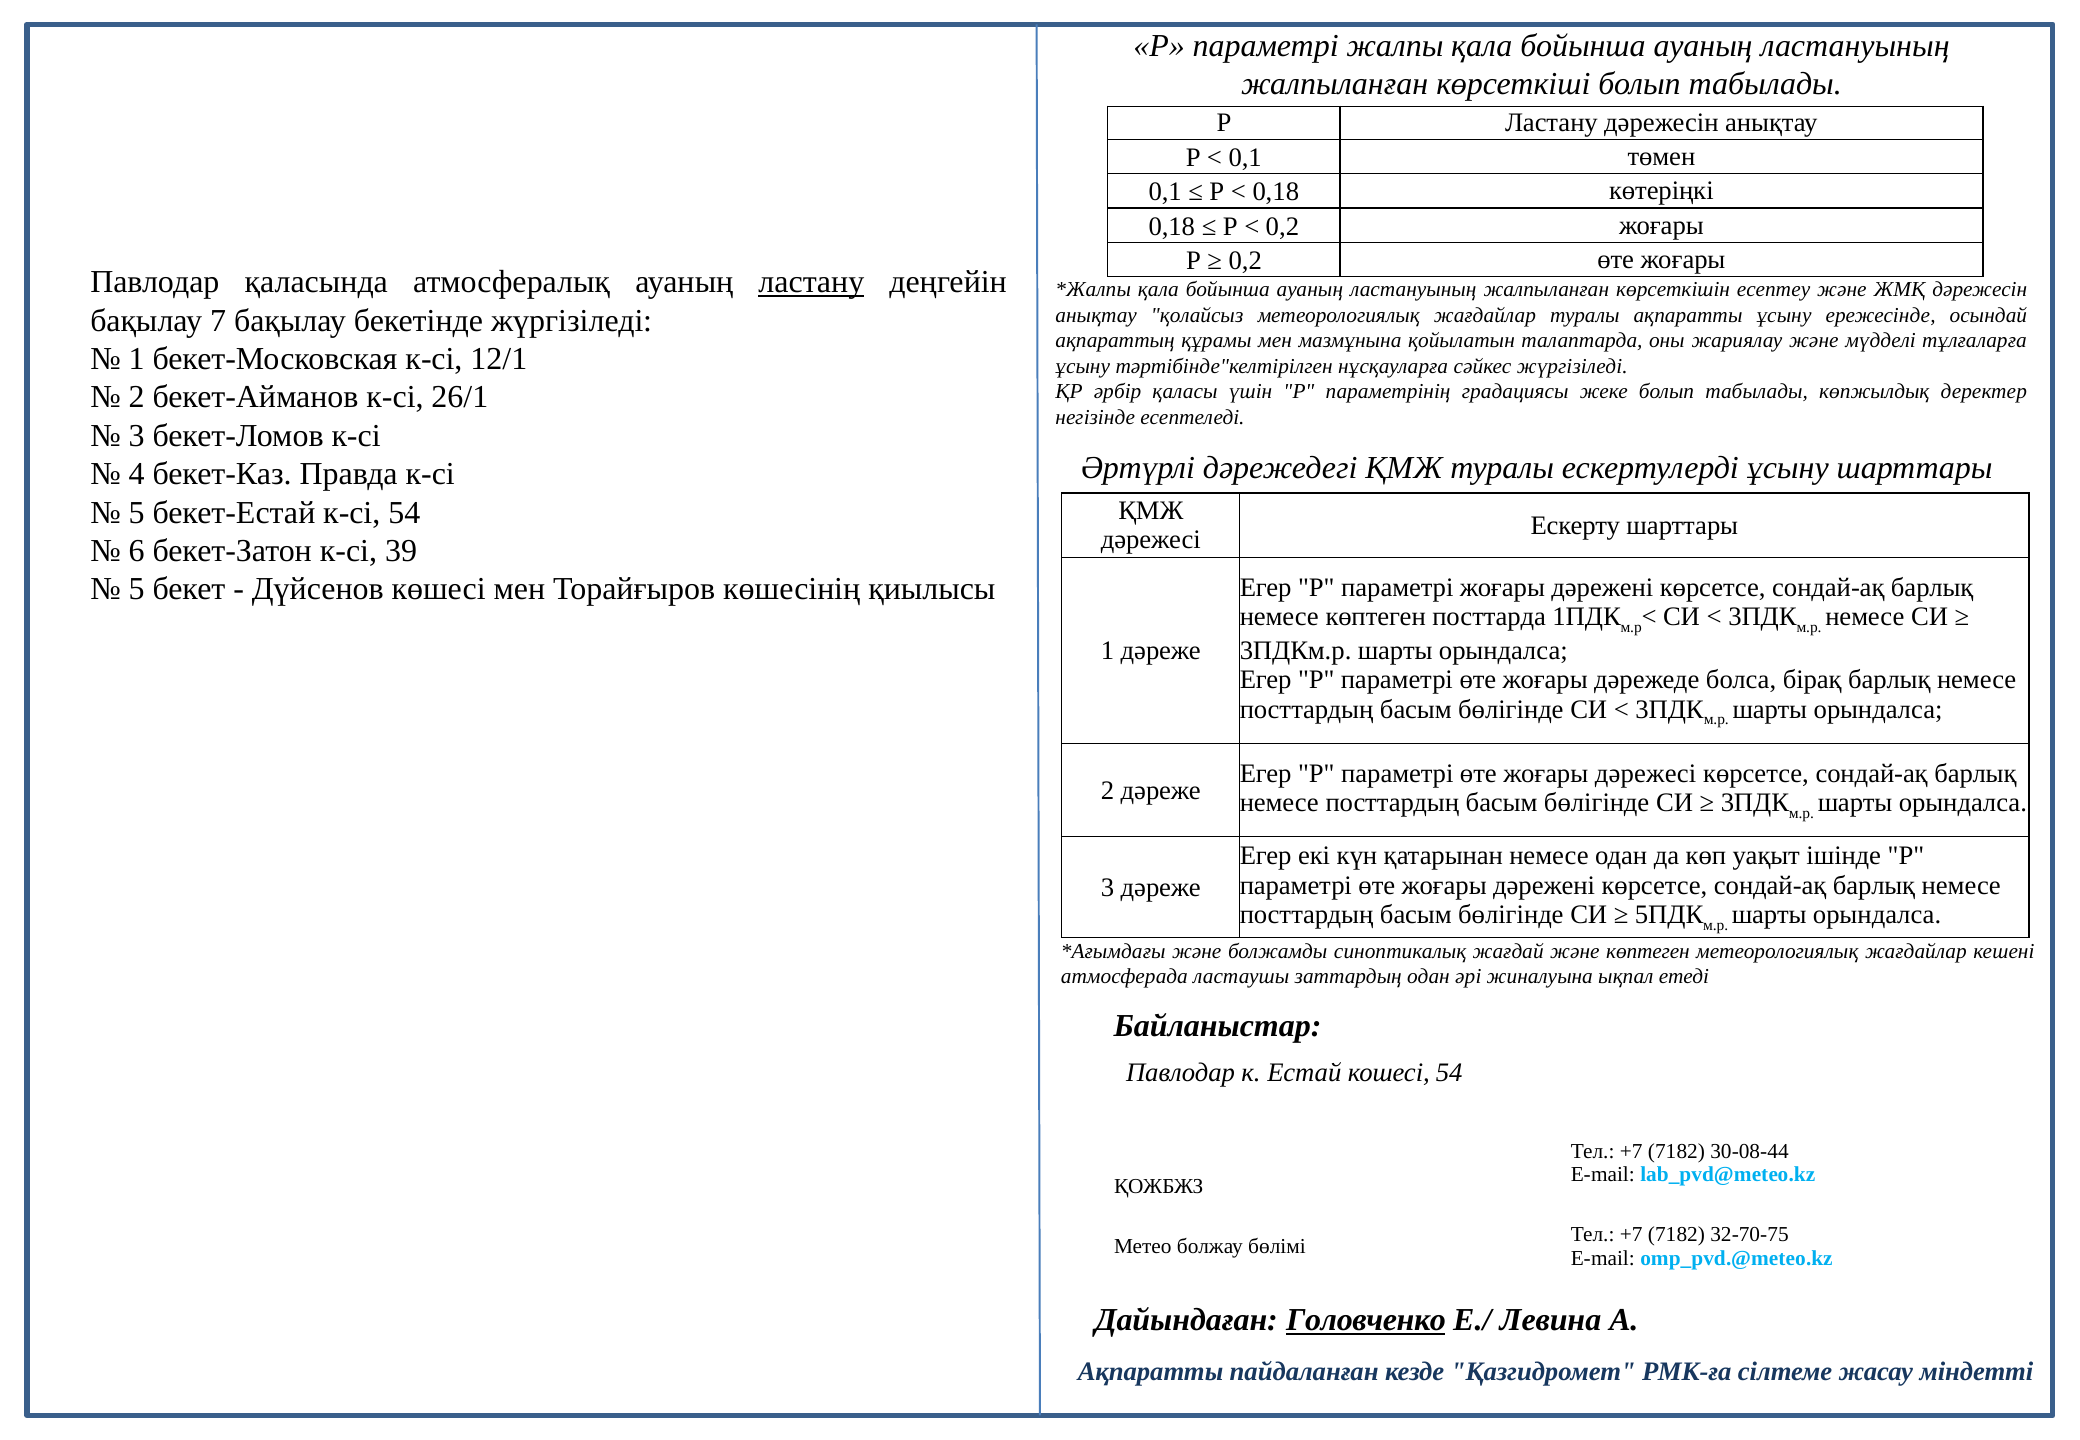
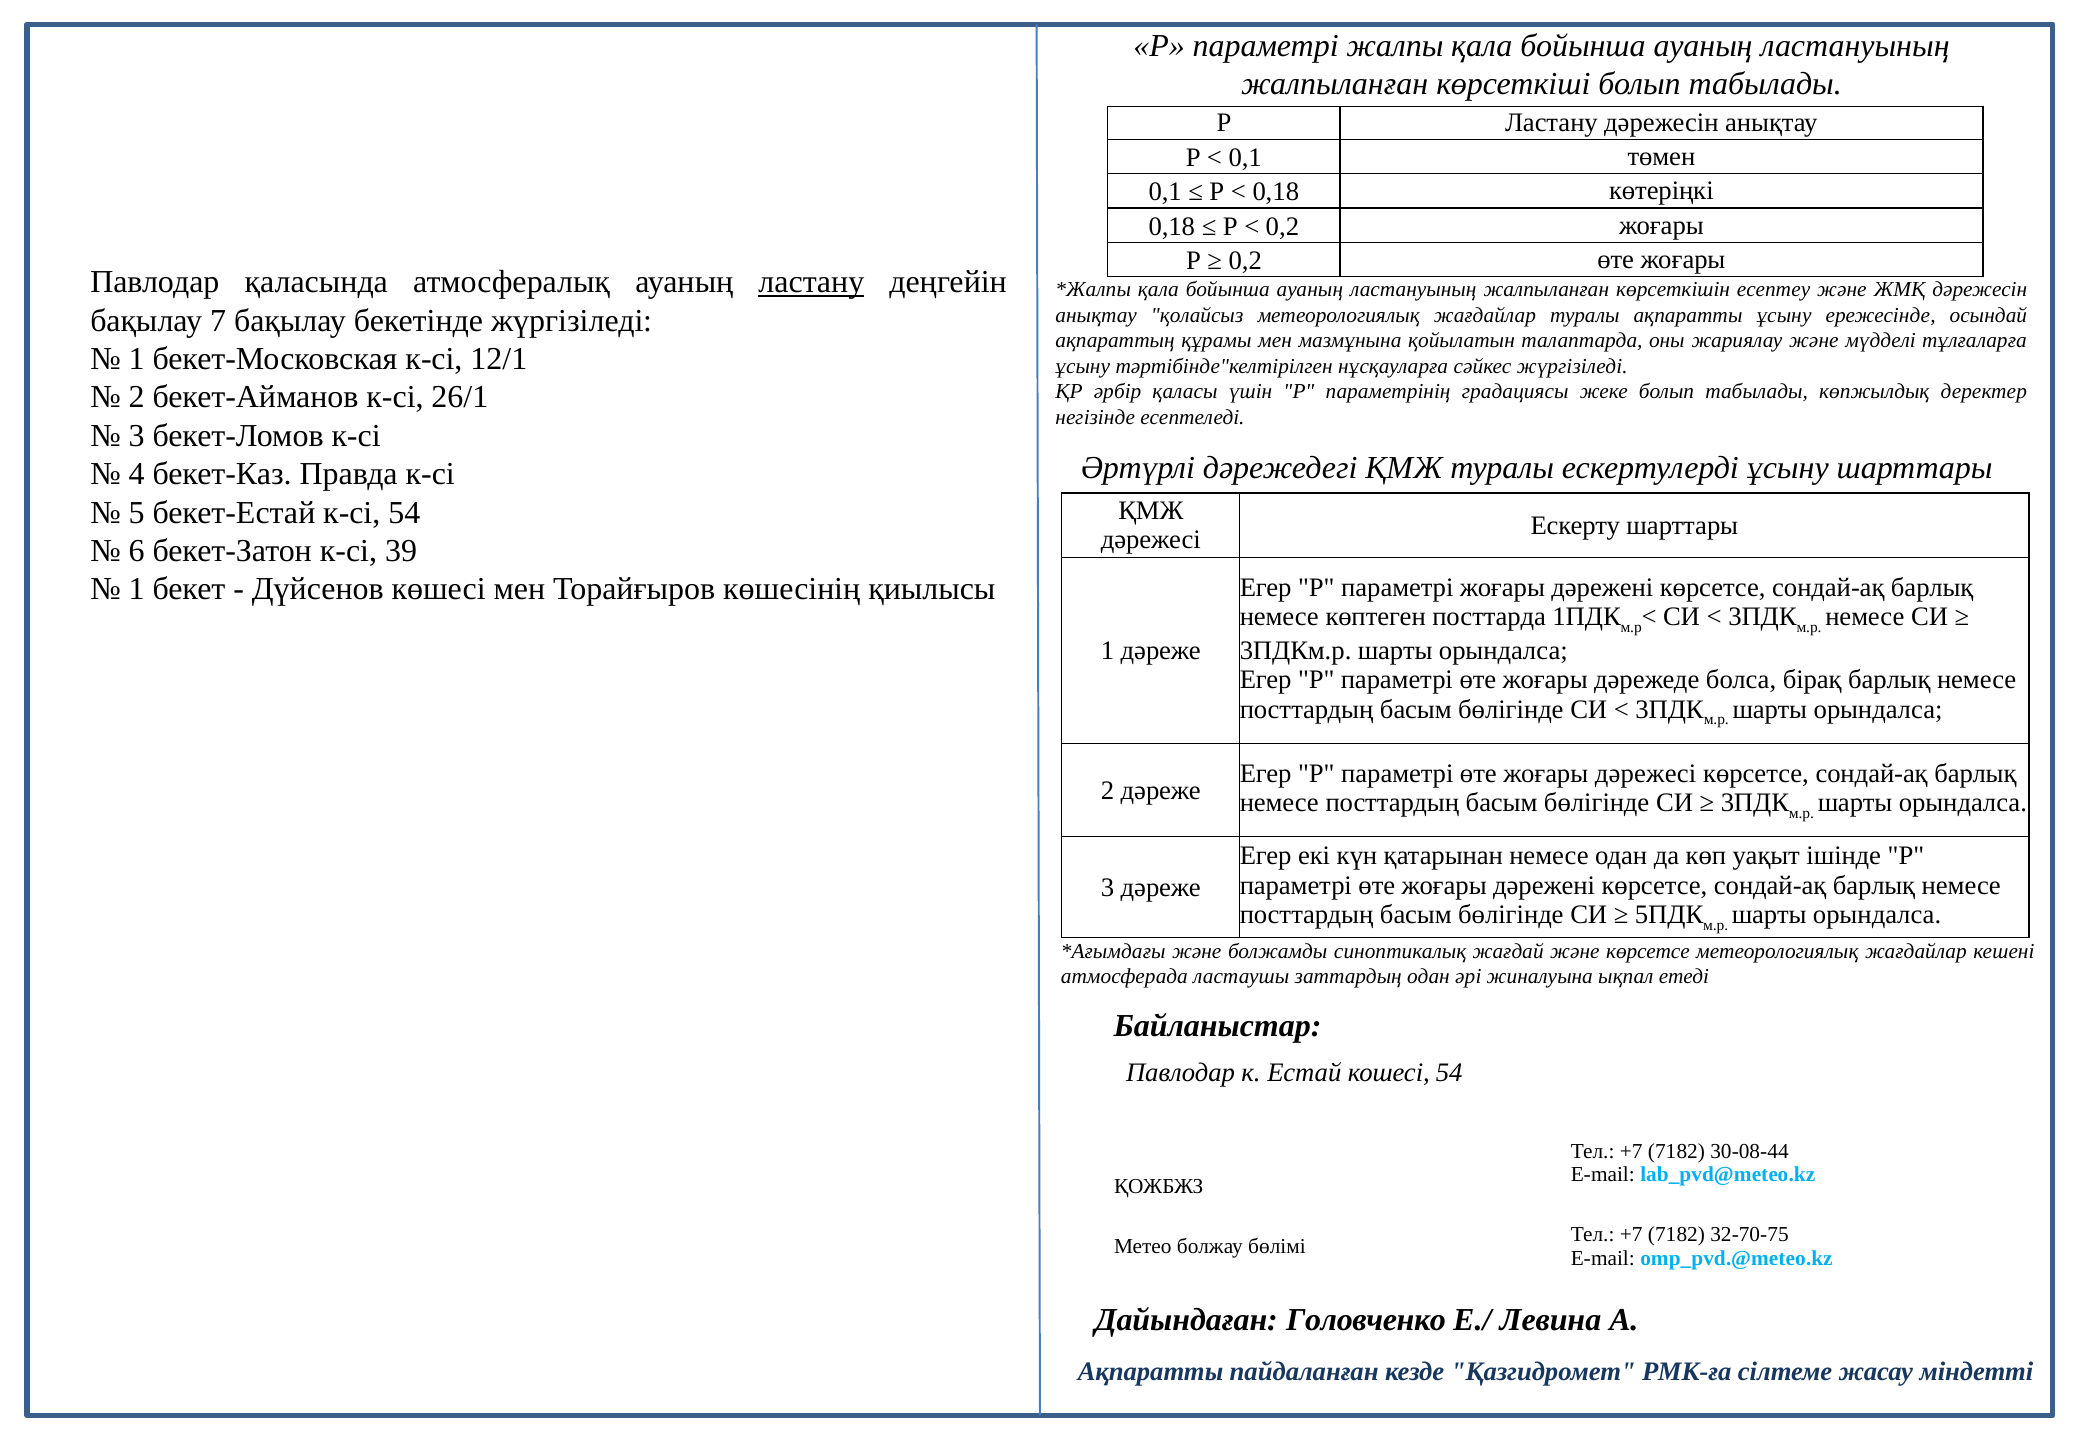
5: 5 -> 1 (137, 589)
және көптеген: көптеген -> көрсетсе (1648, 951)
Головченко underline: present -> none (1366, 1320)
